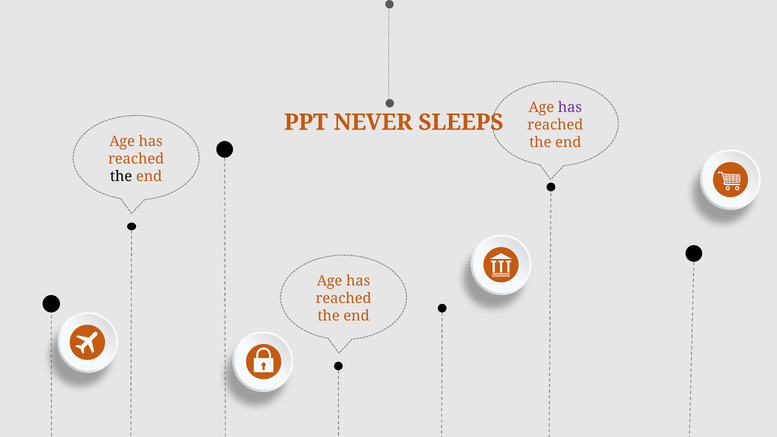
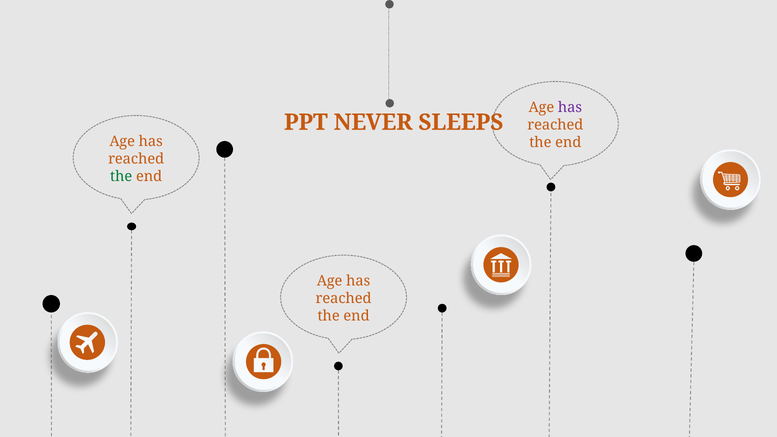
the colour: black -> green (121, 176)
